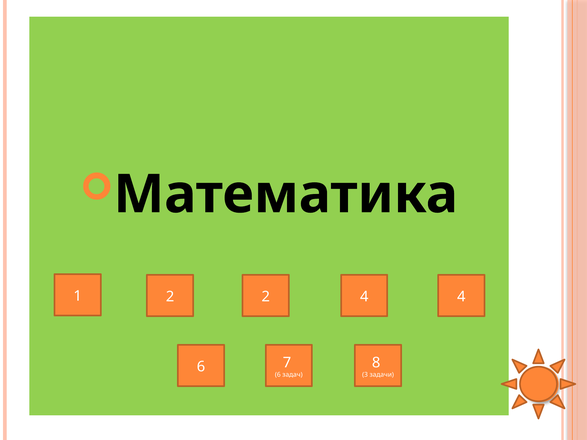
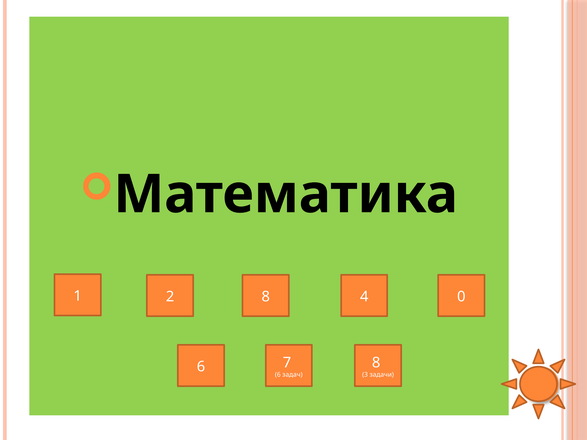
2 2: 2 -> 8 (266, 297)
4 4: 4 -> 0 (461, 297)
